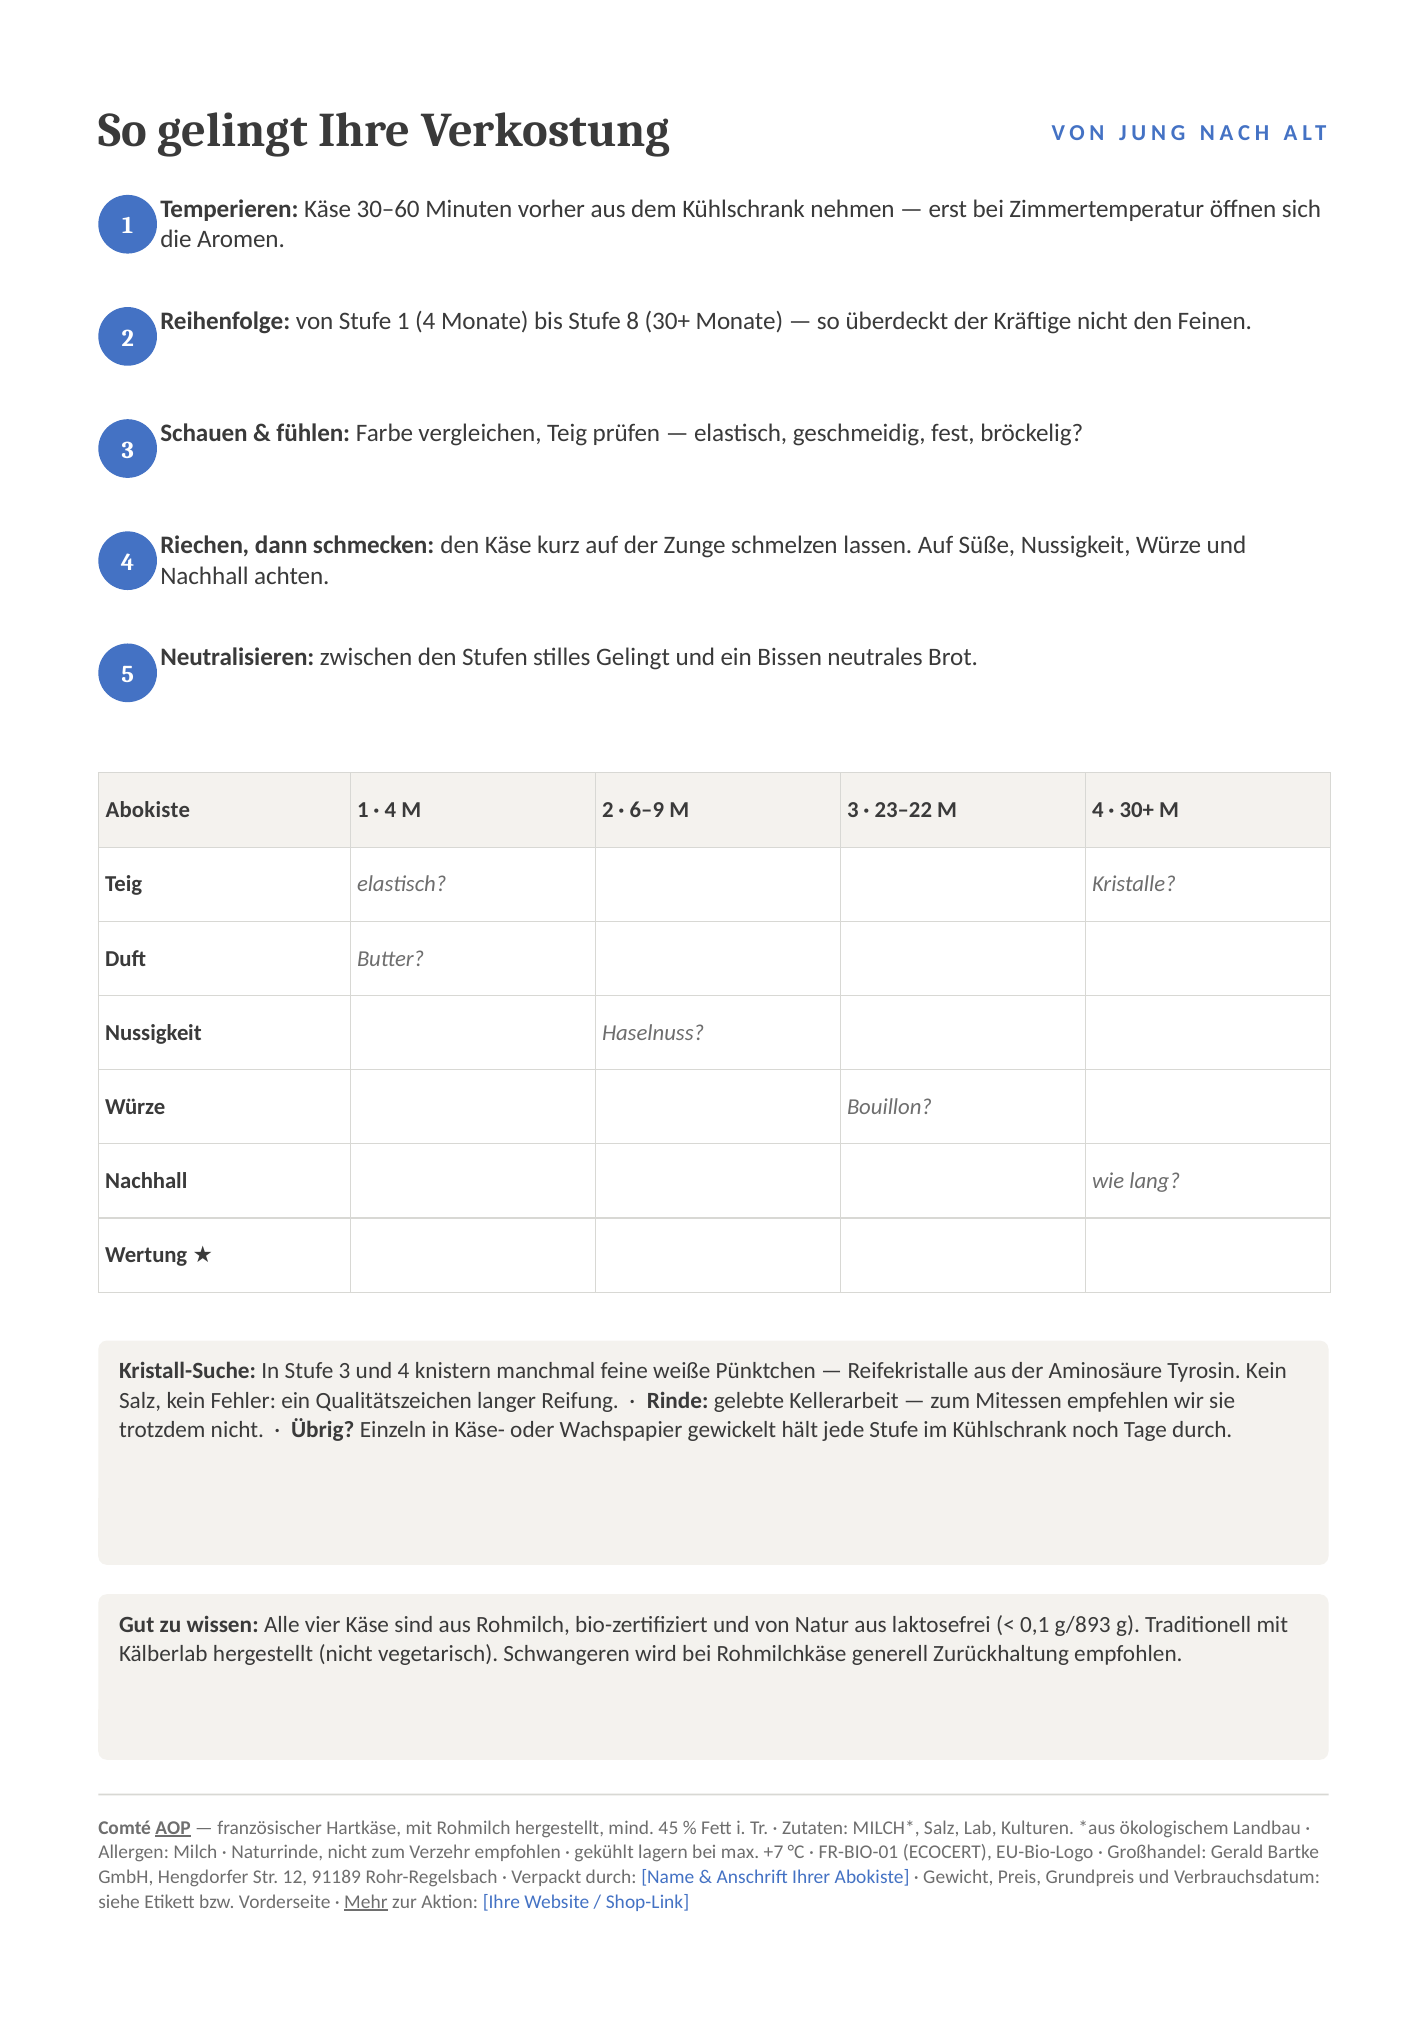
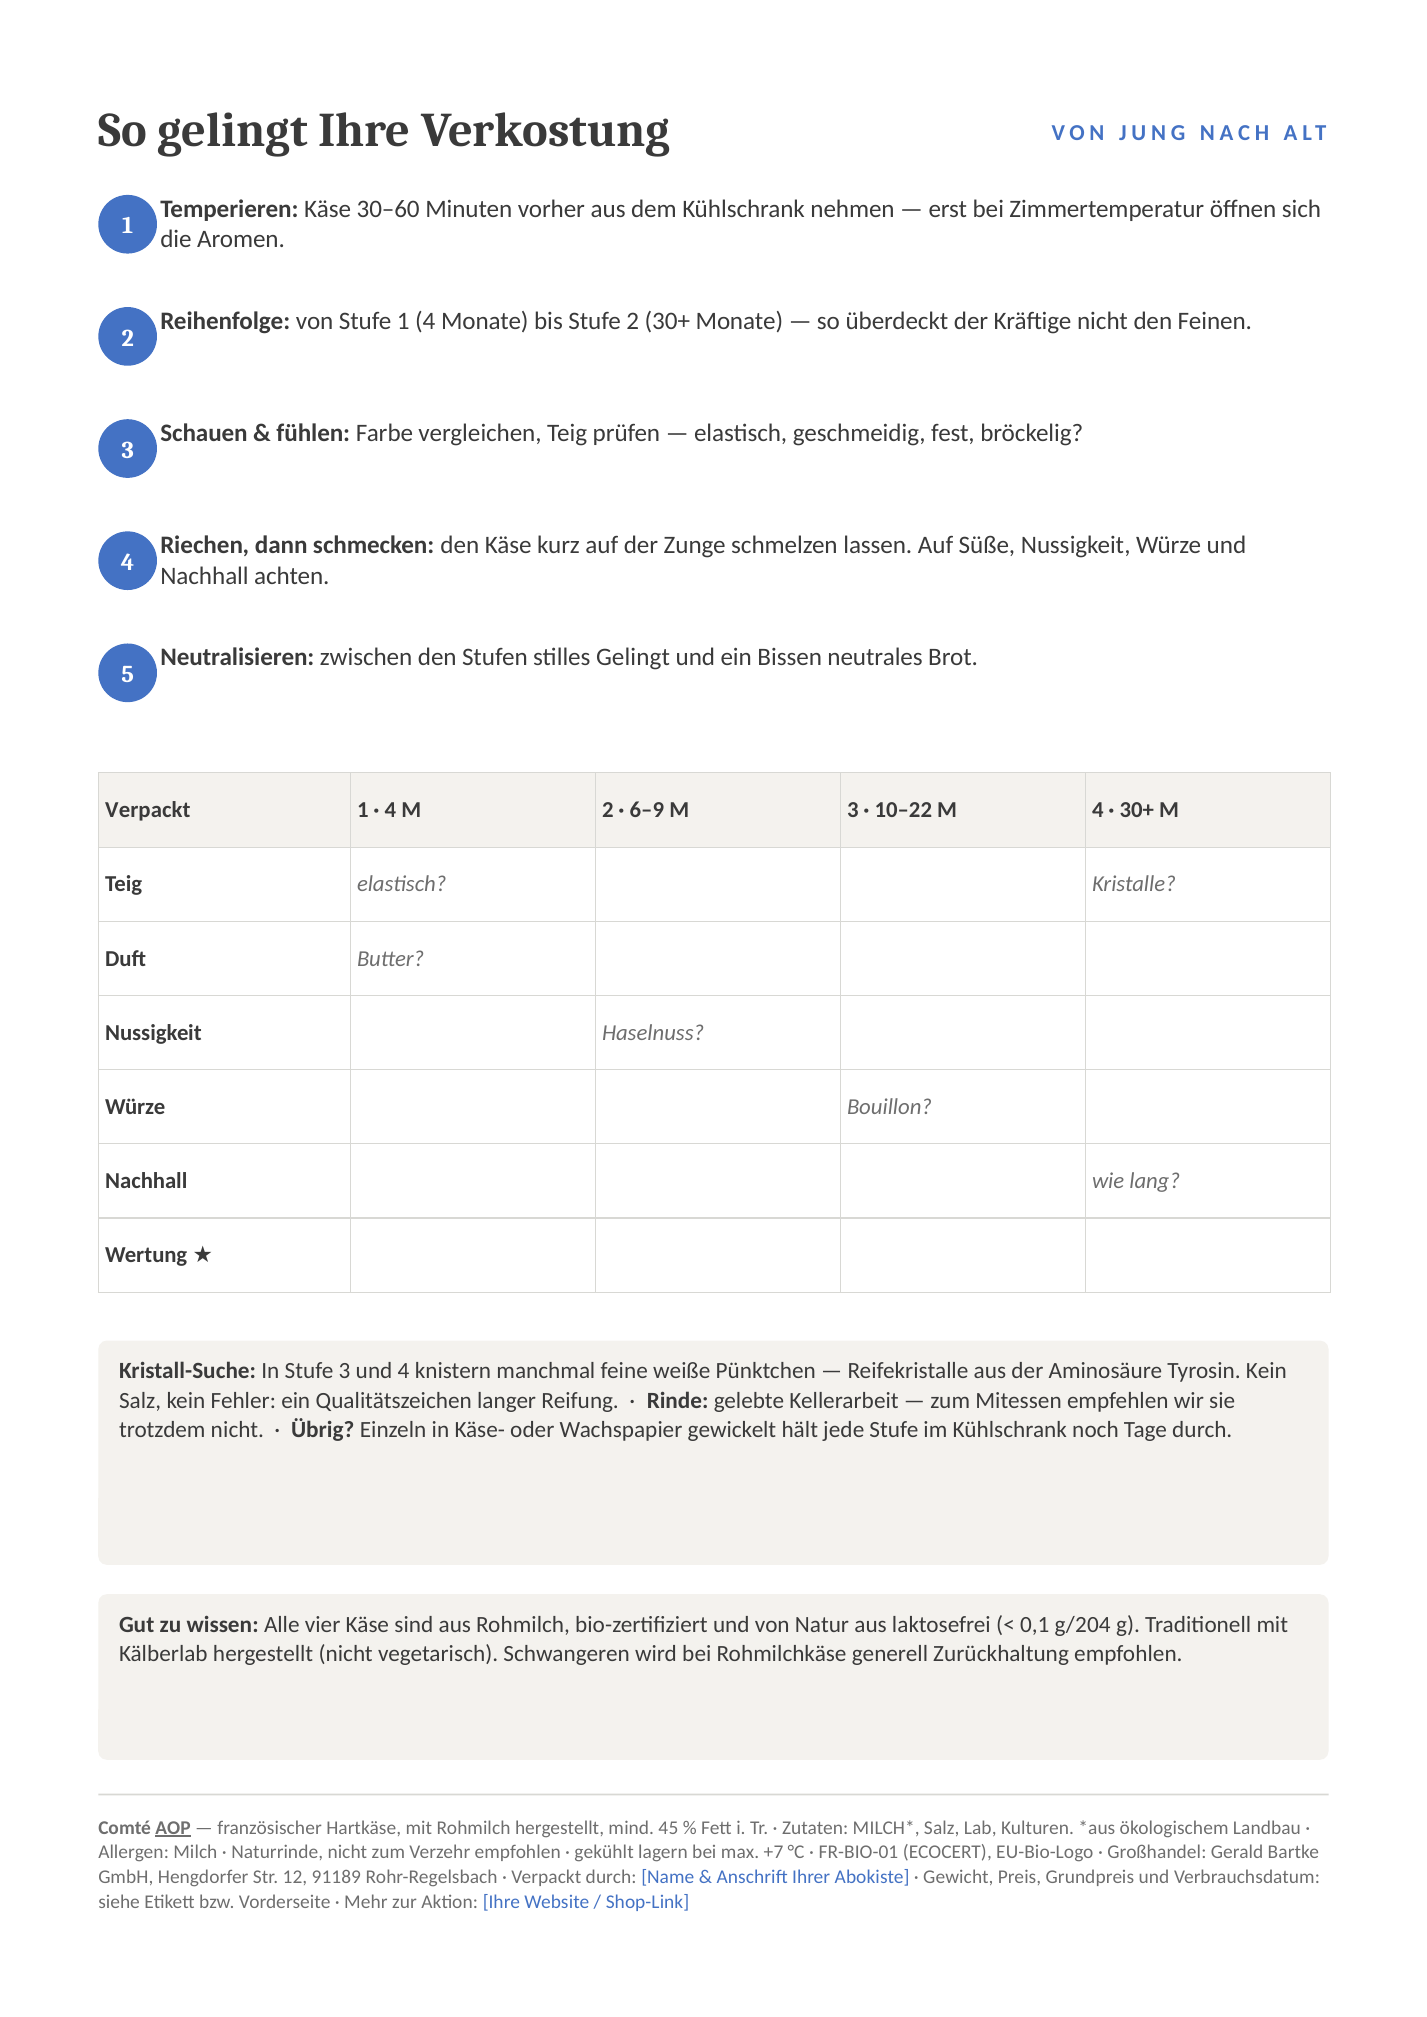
Stufe 8: 8 -> 2 (633, 321)
Abokiste: Abokiste -> Verpackt (148, 810)
23–22: 23–22 -> 10–22 (903, 810)
g/893: g/893 -> g/204 (1083, 1625)
Mehr underline: present -> none (366, 1902)
